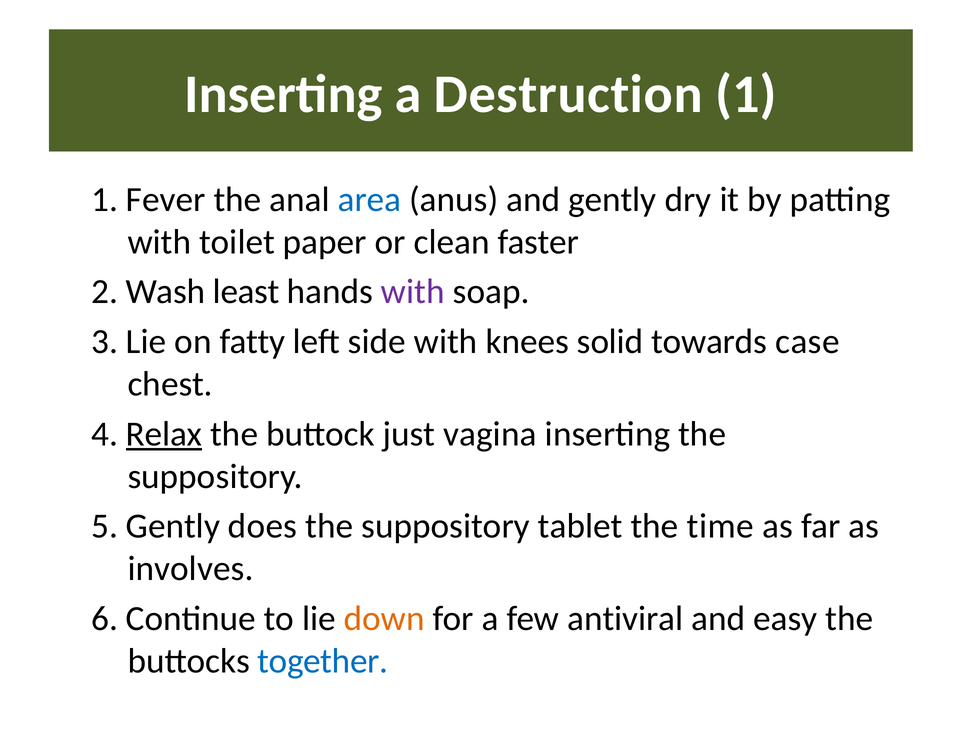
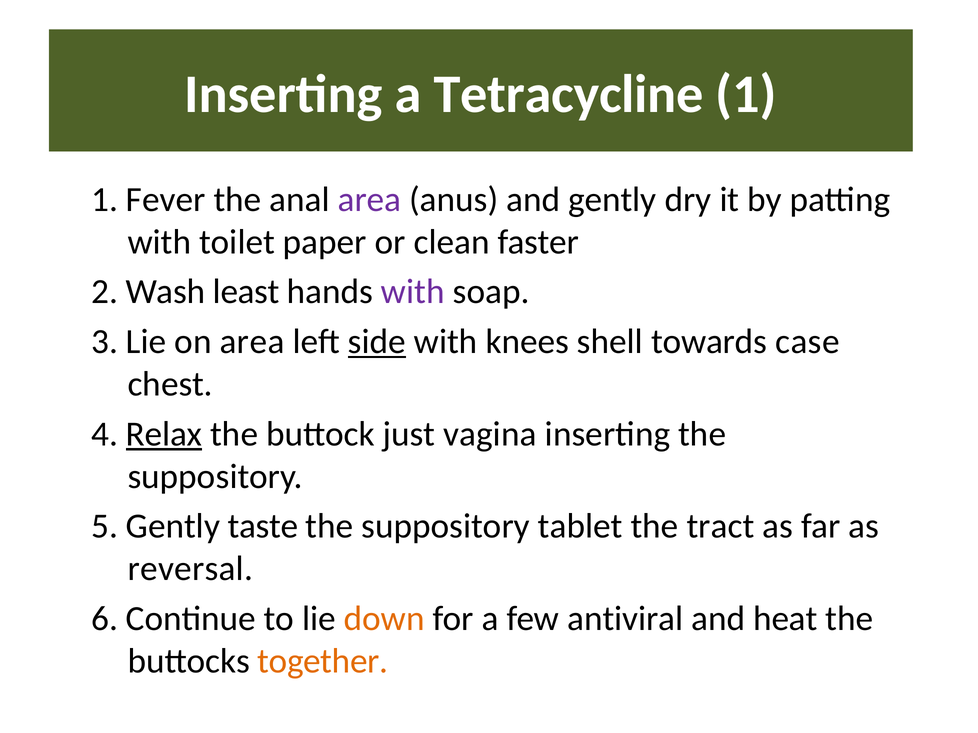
Destruction: Destruction -> Tetracycline (569, 94)
area colour: blue -> purple (370, 200)
on fatty: fatty -> area (252, 342)
side underline: none -> present (377, 342)
solid: solid -> shell (610, 342)
does: does -> taste (263, 527)
time: time -> tract (720, 527)
involves: involves -> reversal (190, 569)
easy: easy -> heat (785, 619)
together colour: blue -> orange (323, 661)
